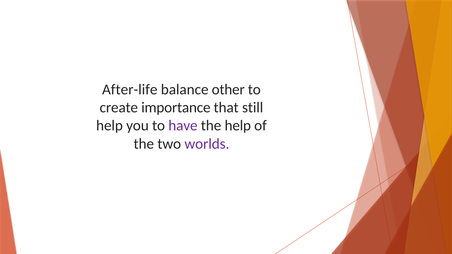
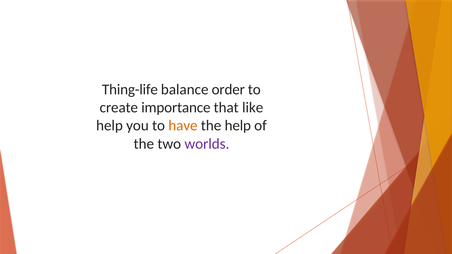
After-life: After-life -> Thing-life (130, 90)
other: other -> order (228, 90)
still: still -> like (253, 108)
have colour: purple -> orange (183, 126)
